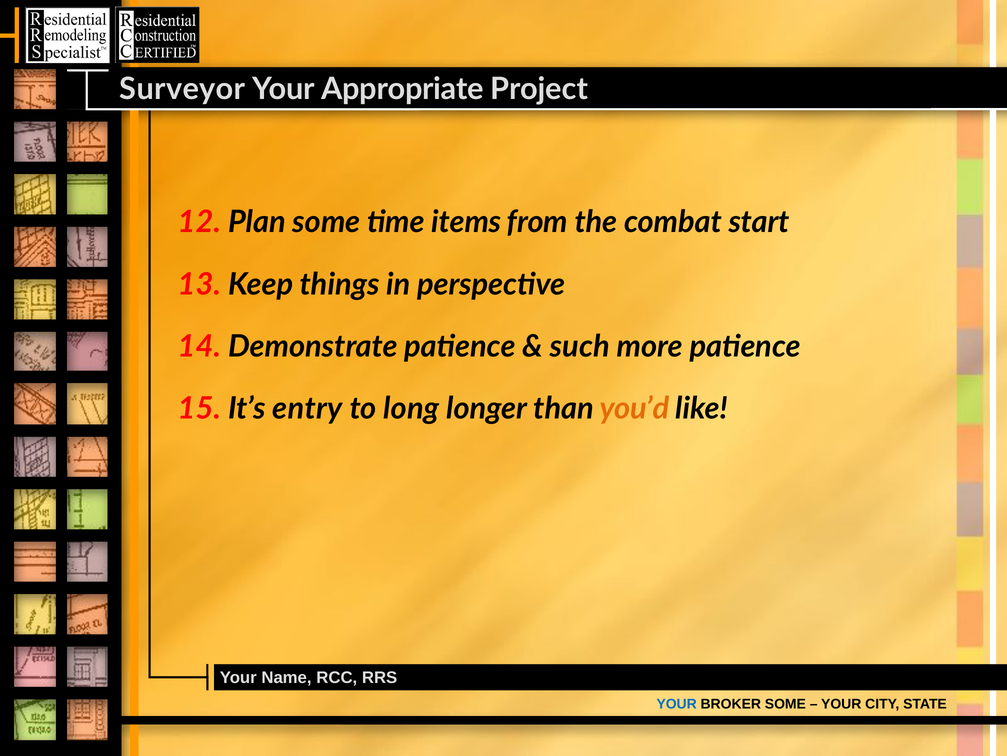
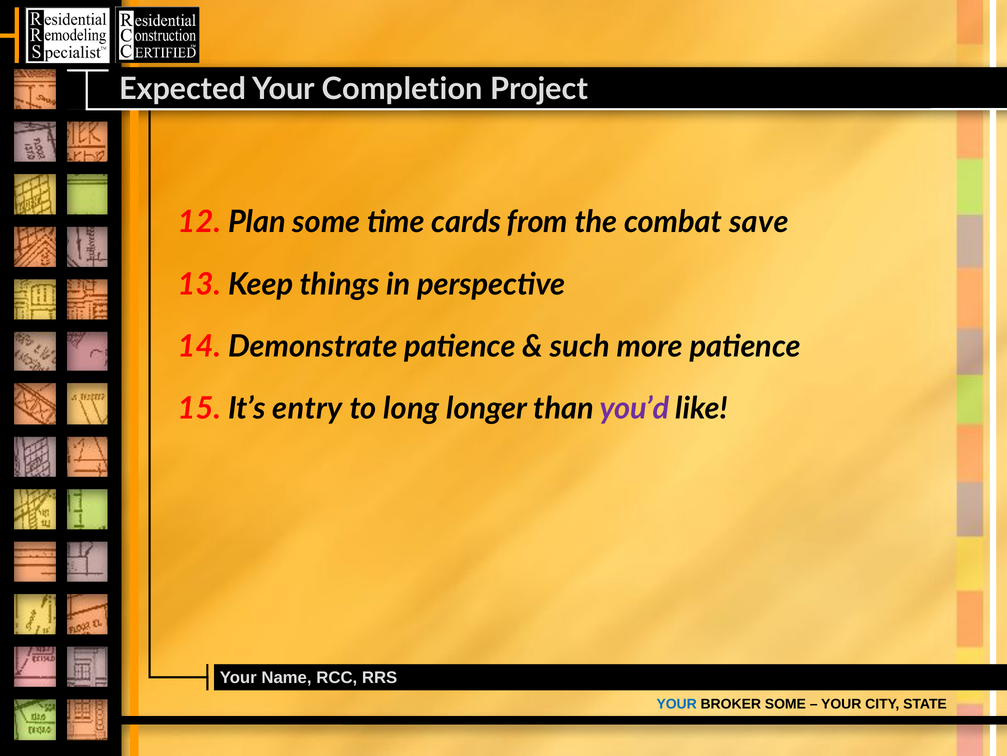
Surveyor: Surveyor -> Expected (183, 89)
Appropriate: Appropriate -> Completion (402, 89)
items: items -> cards (466, 222)
start: start -> save (759, 222)
you’d colour: orange -> purple (634, 408)
